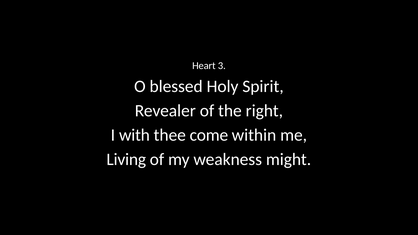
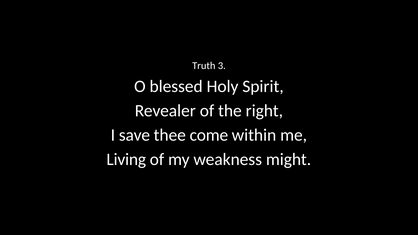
Heart: Heart -> Truth (204, 66)
with: with -> save (134, 135)
